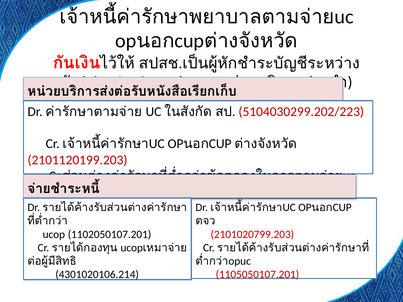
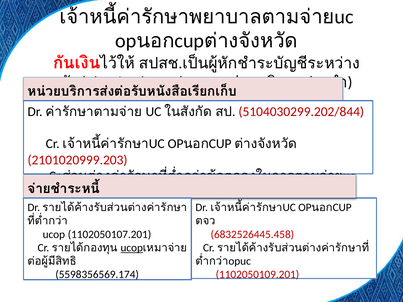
5104030299.202/223: 5104030299.202/223 -> 5104030299.202/844 (301, 112)
2101120199.203: 2101120199.203 -> 2101020999.203 (78, 160)
2101020799.203: 2101020799.203 -> 6832526445.458 (252, 235)
ucop underline: none -> present (132, 248)
4301020106.214: 4301020106.214 -> 5598356569.174 (97, 275)
1105050107.201: 1105050107.201 -> 1102050109.201 (257, 275)
